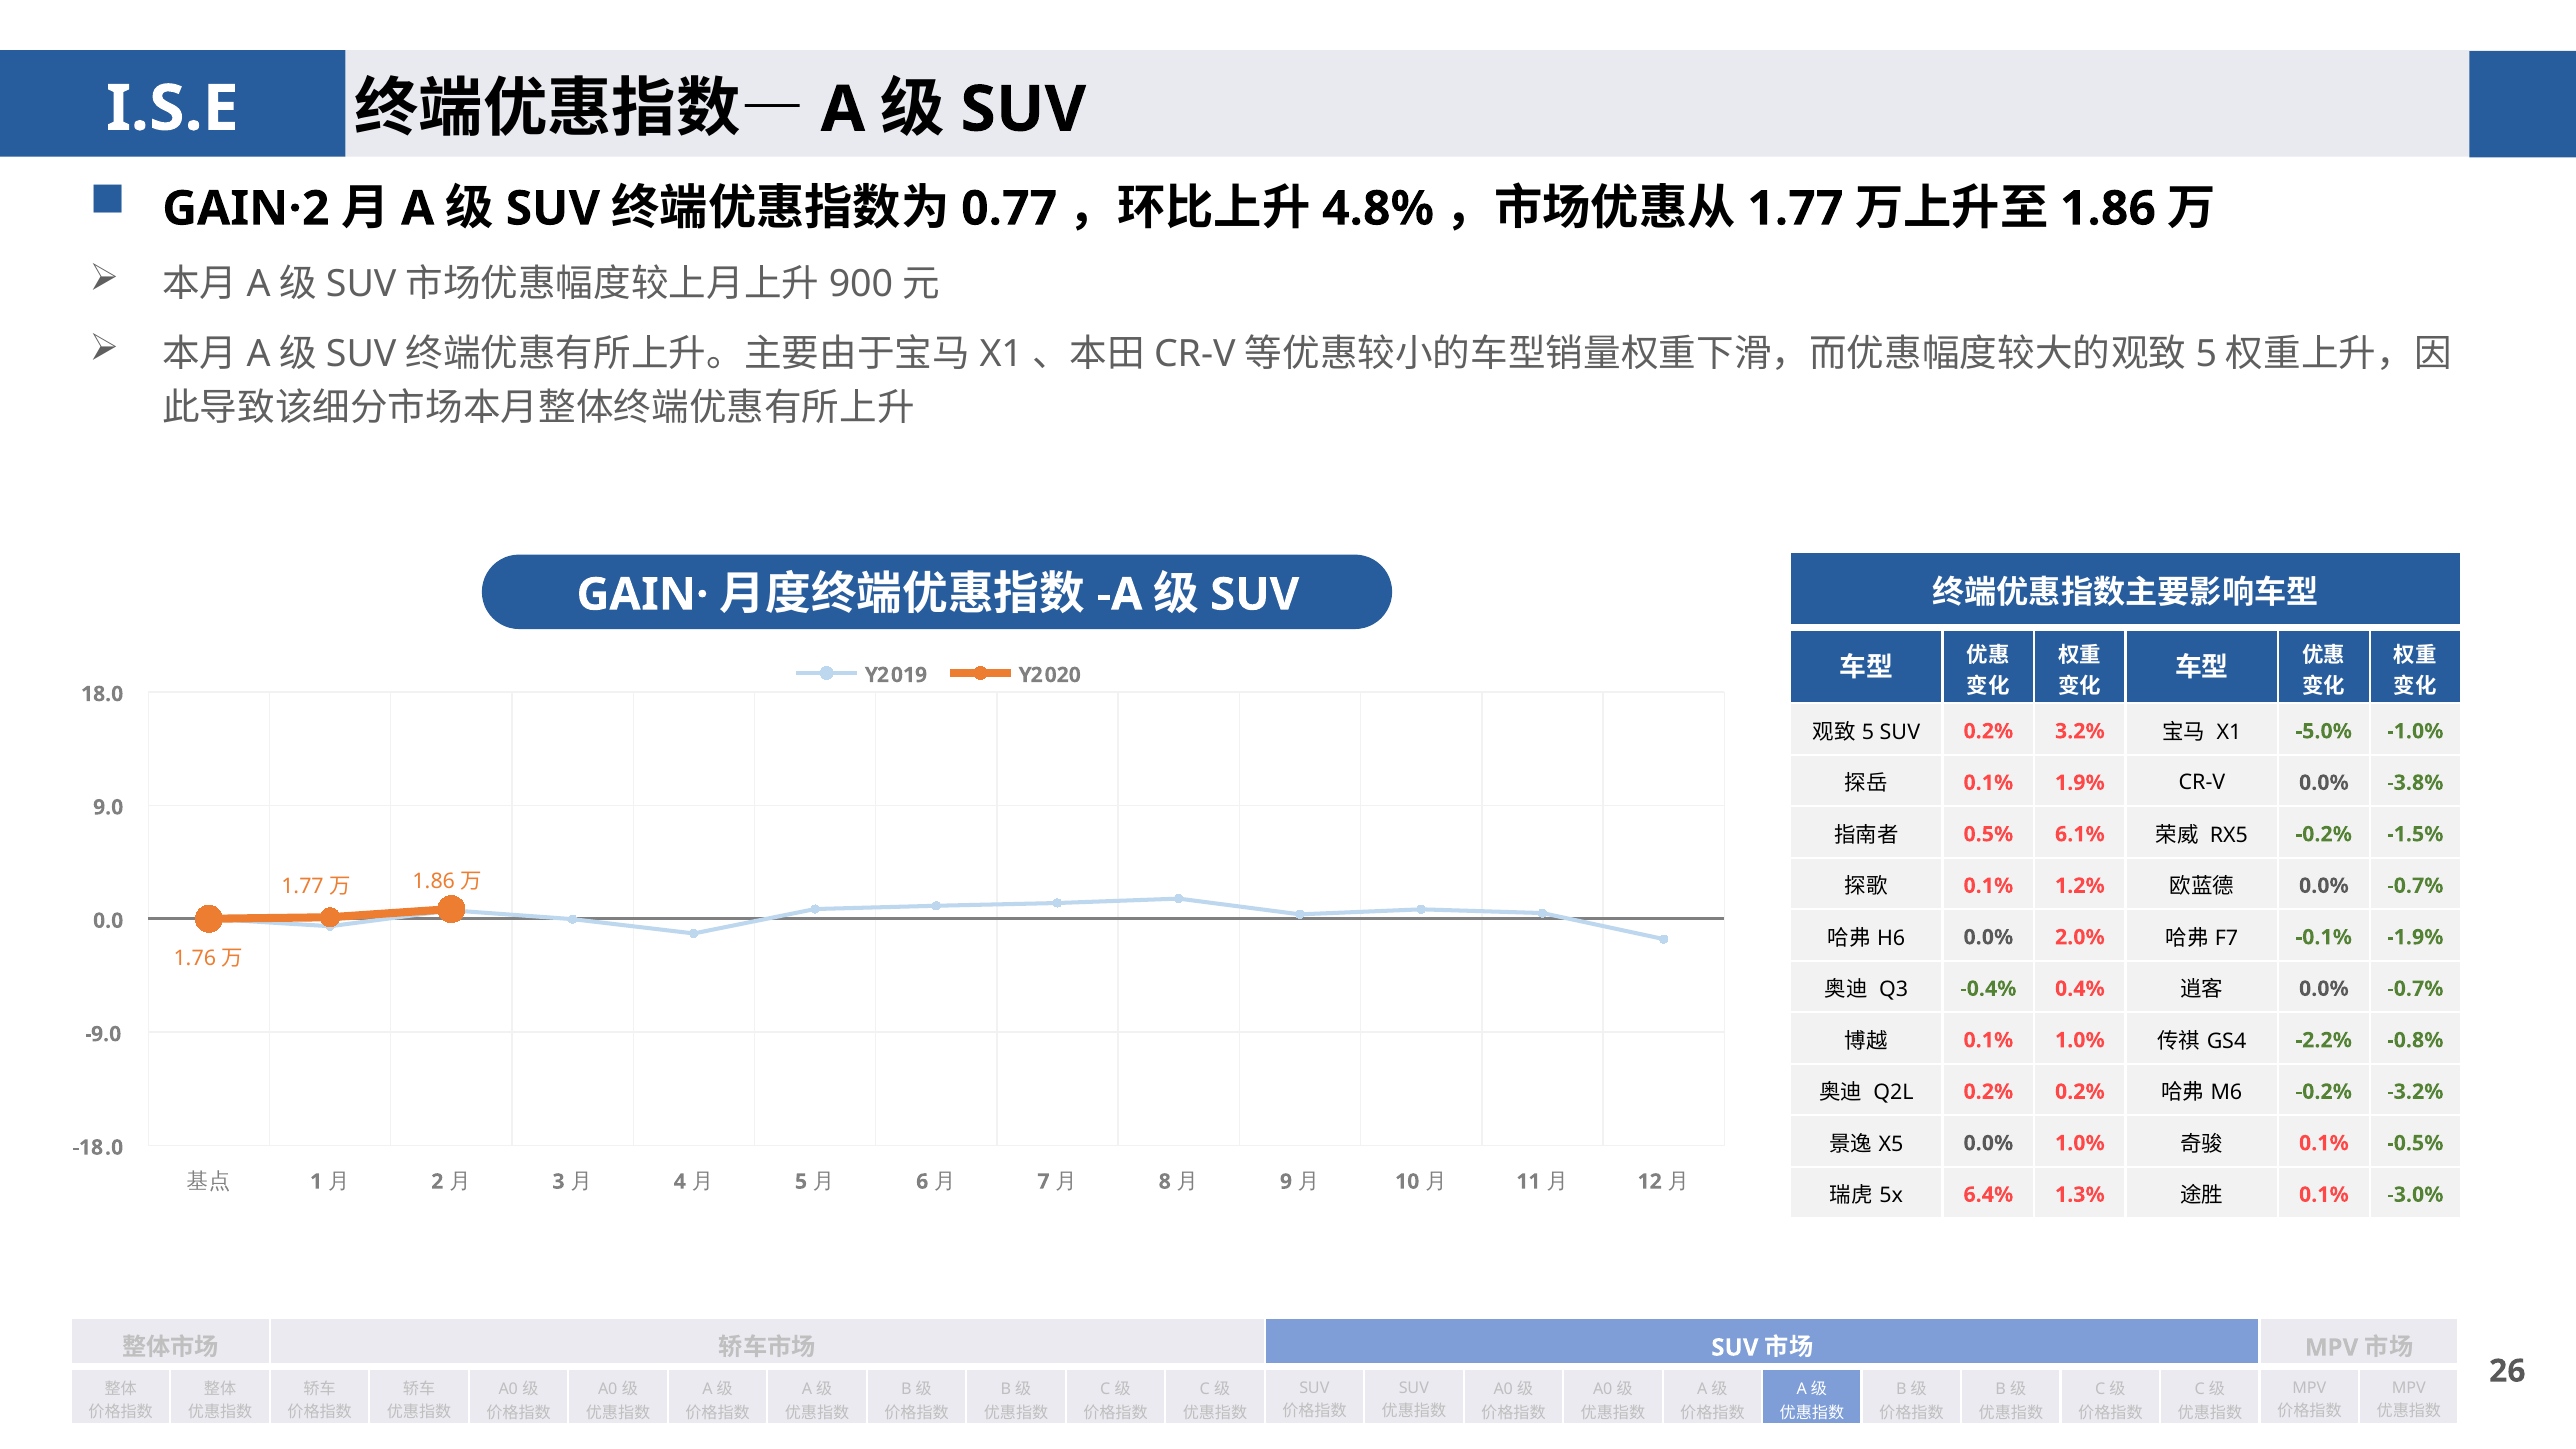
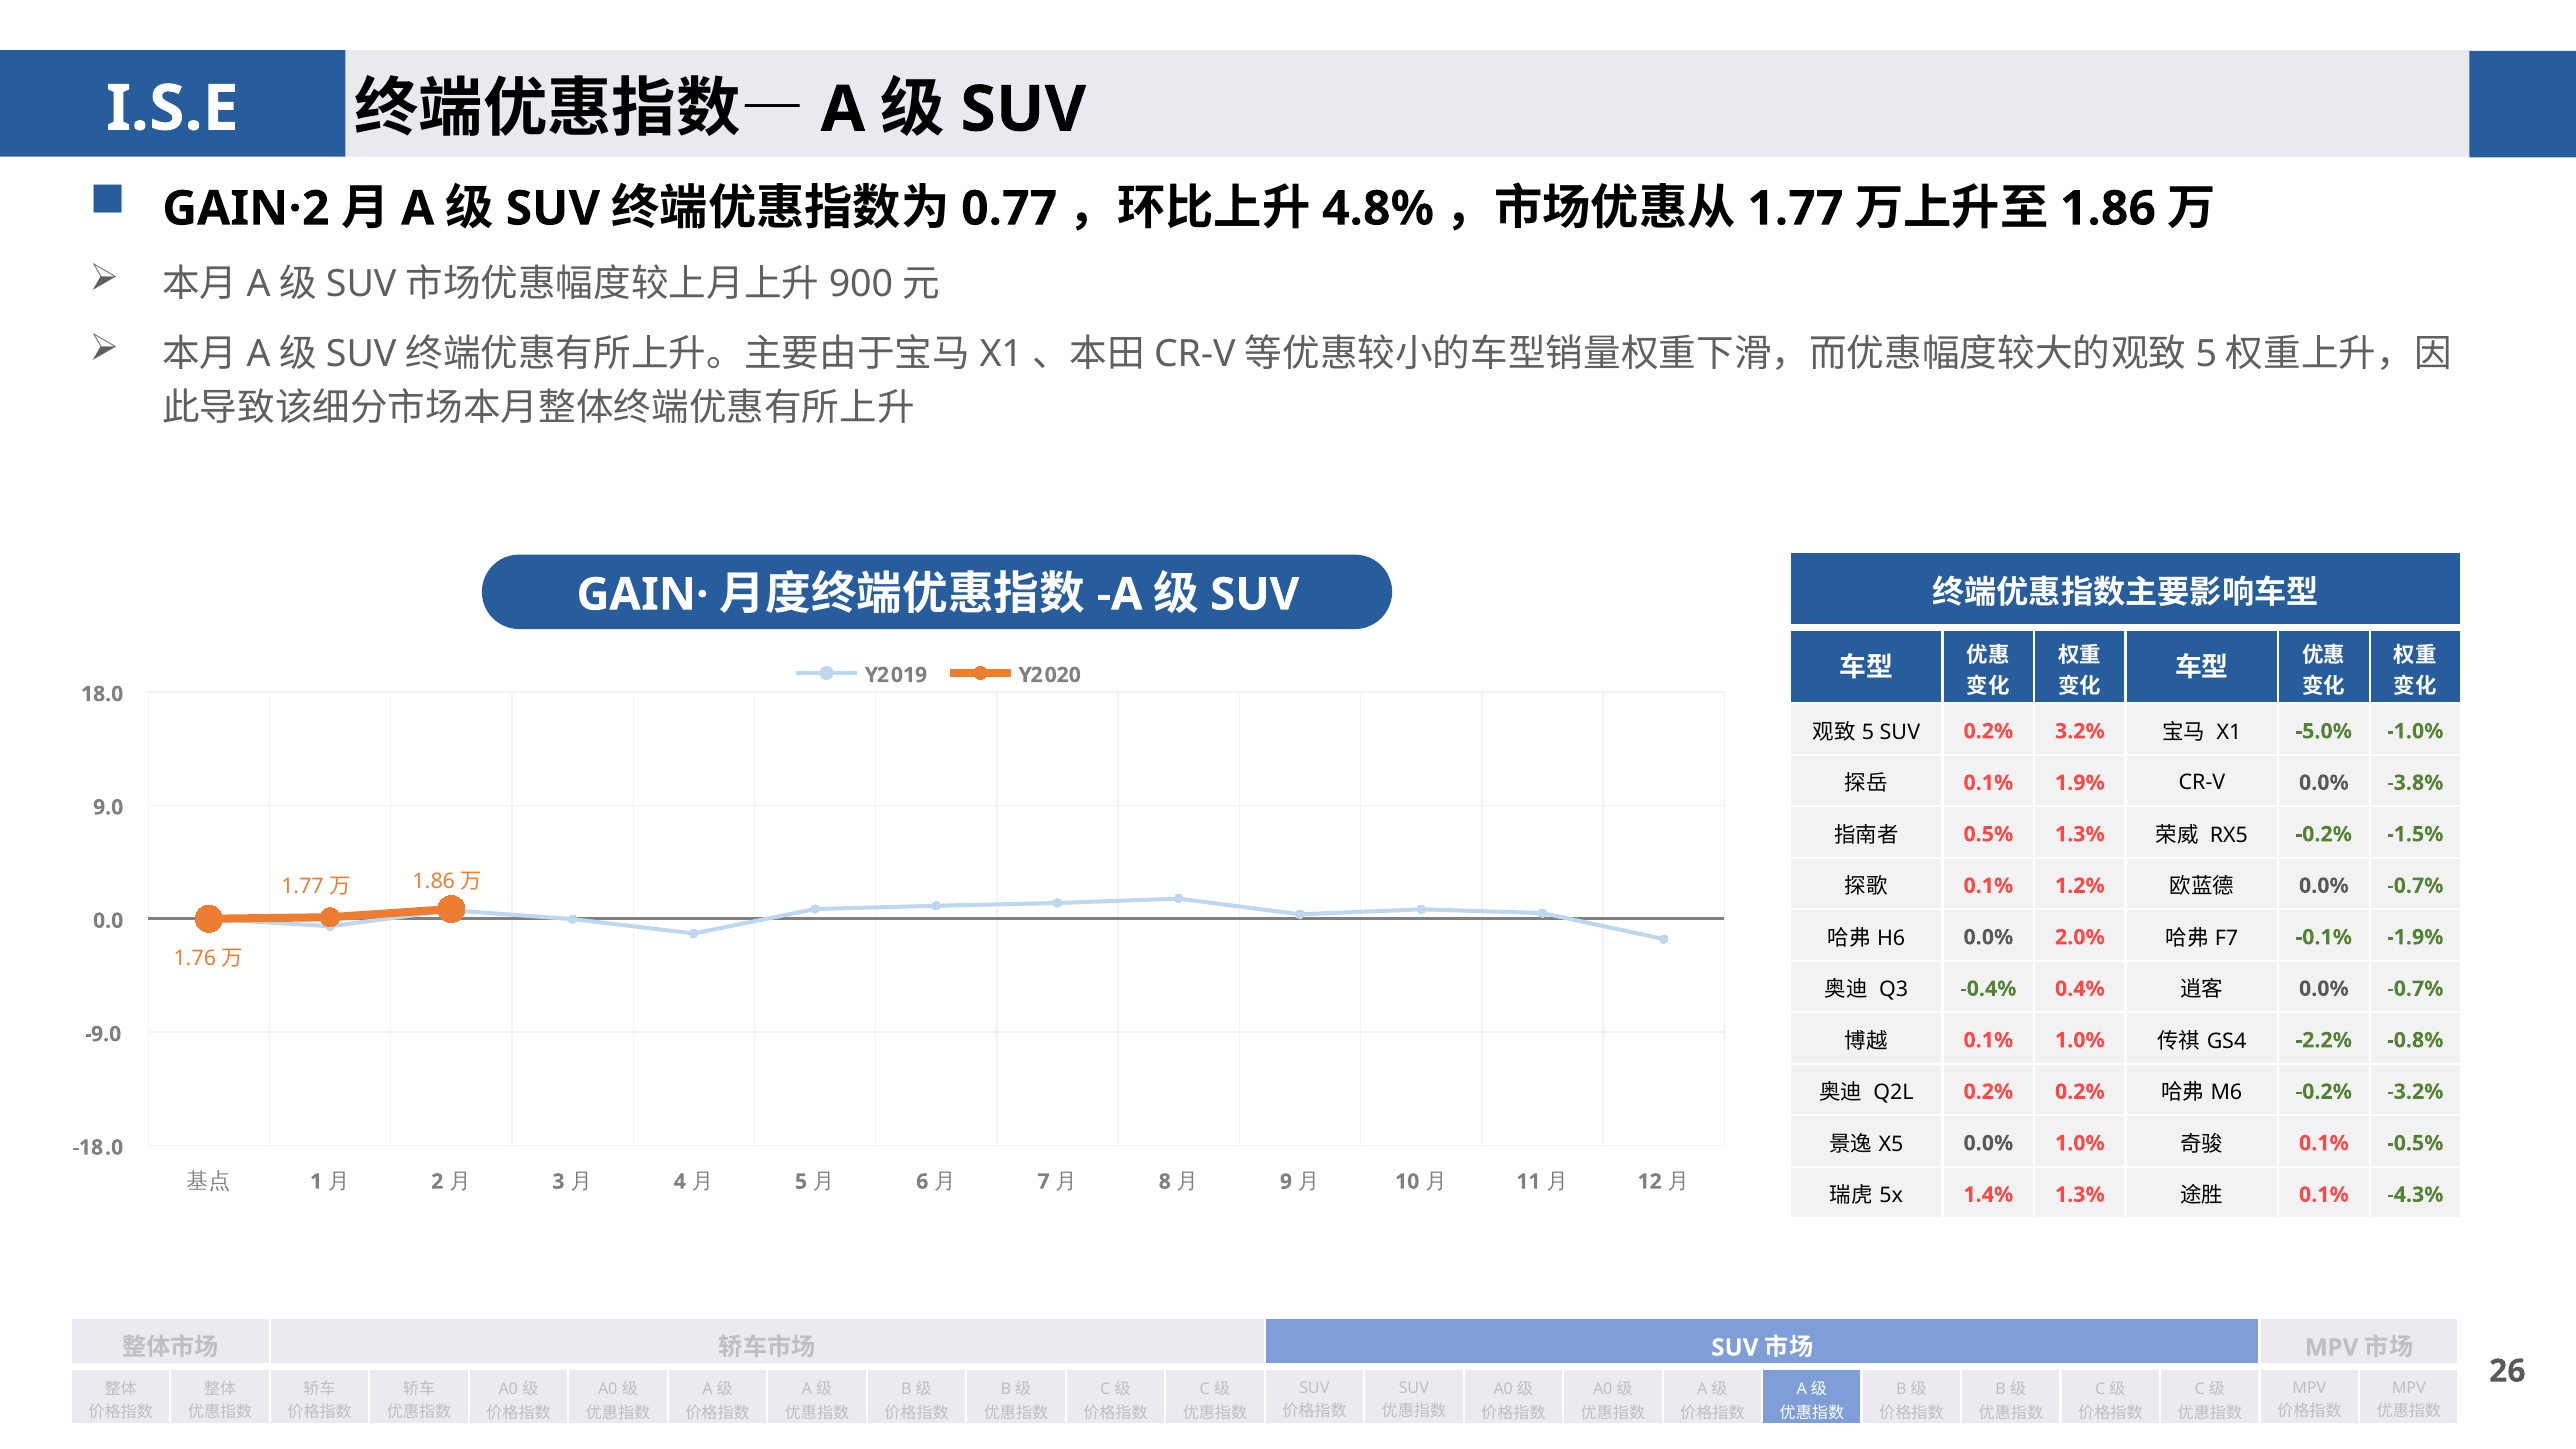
0.5% 6.1%: 6.1% -> 1.3% (2080, 834)
6.4%: 6.4% -> 1.4% (1988, 1195)
-3.0%: -3.0% -> -4.3% (2415, 1195)
